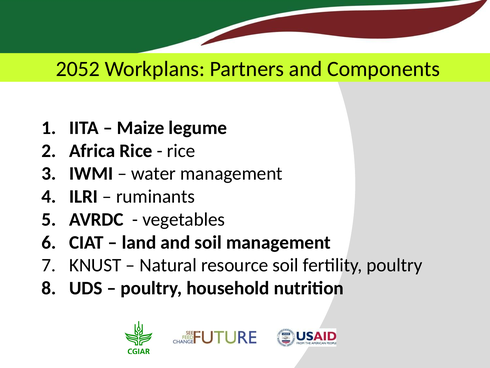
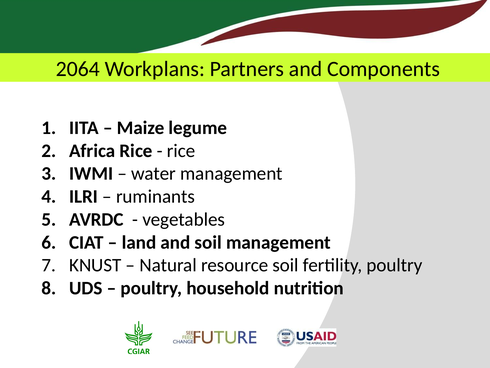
2052: 2052 -> 2064 (78, 69)
